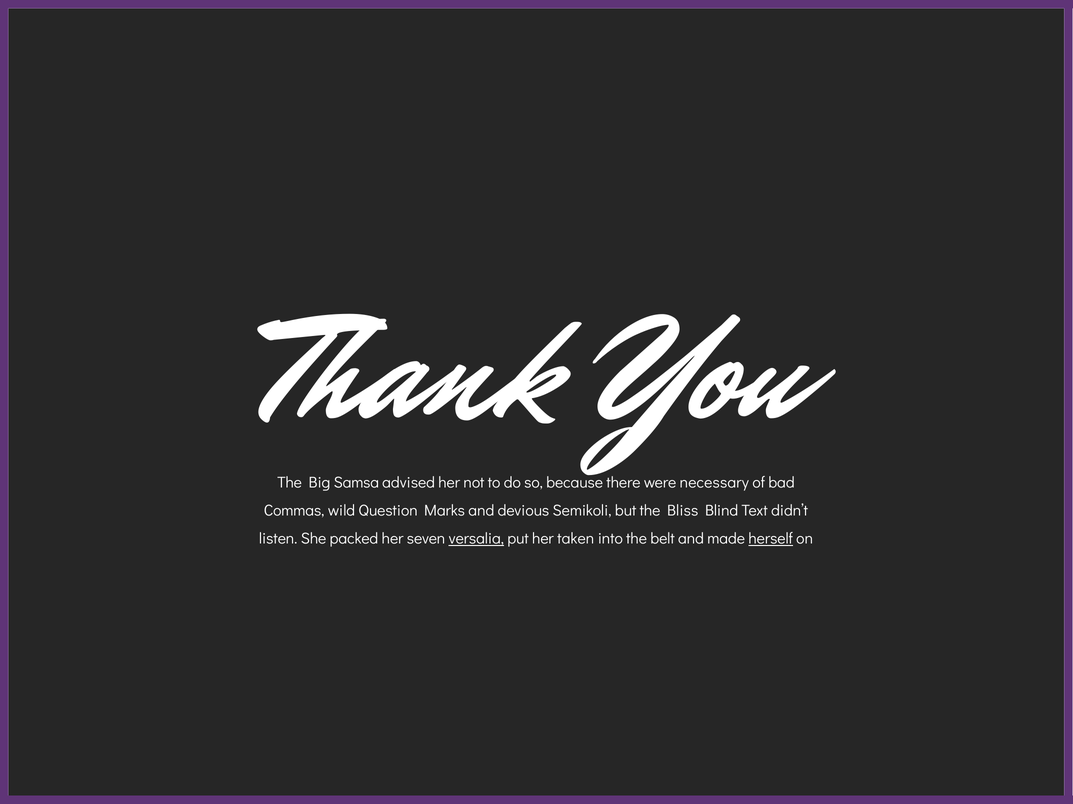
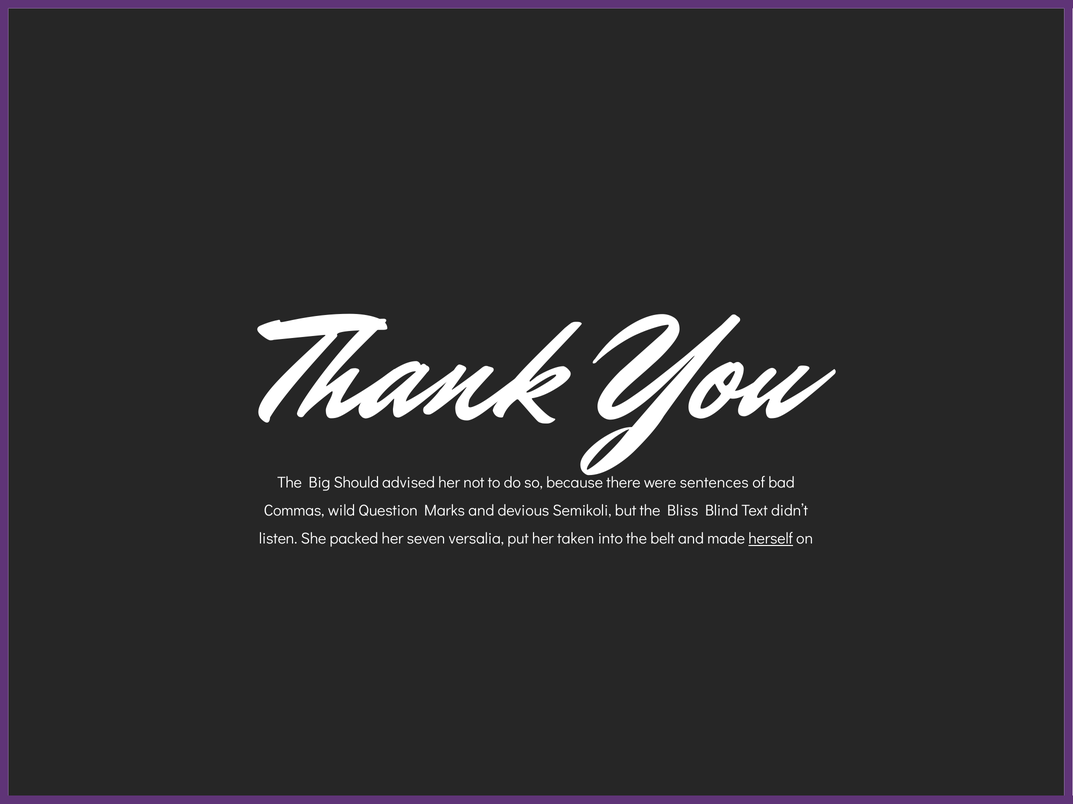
Samsa: Samsa -> Should (356, 483)
necessary: necessary -> sentences (714, 483)
versalia underline: present -> none (476, 539)
